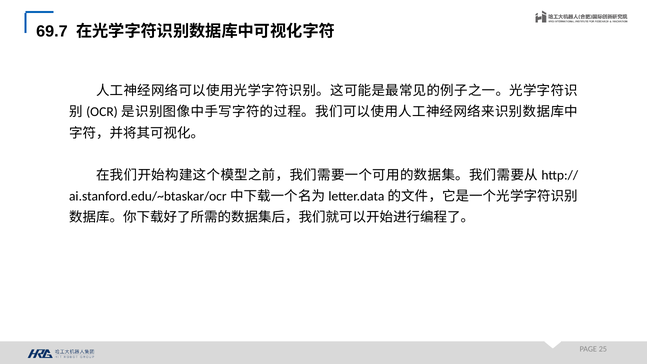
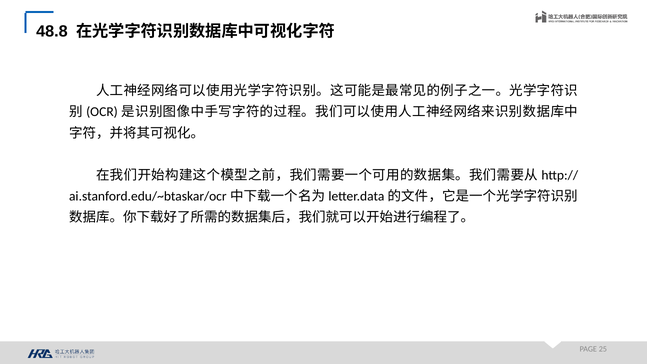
69.7: 69.7 -> 48.8 (52, 32)
